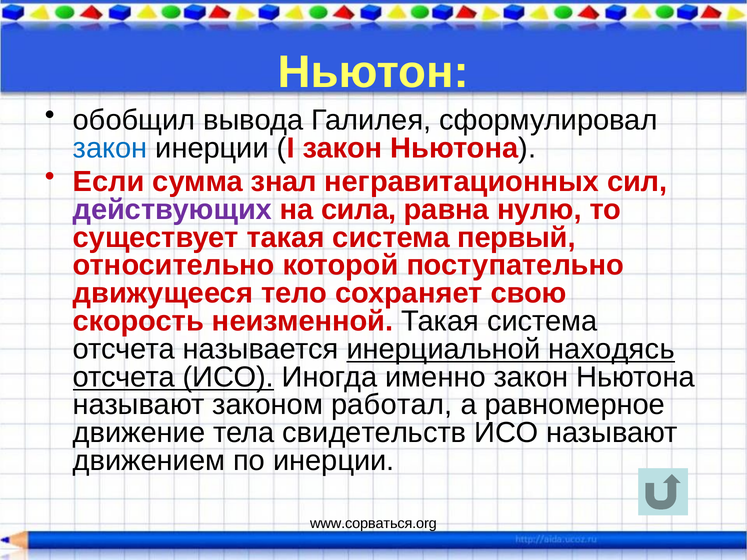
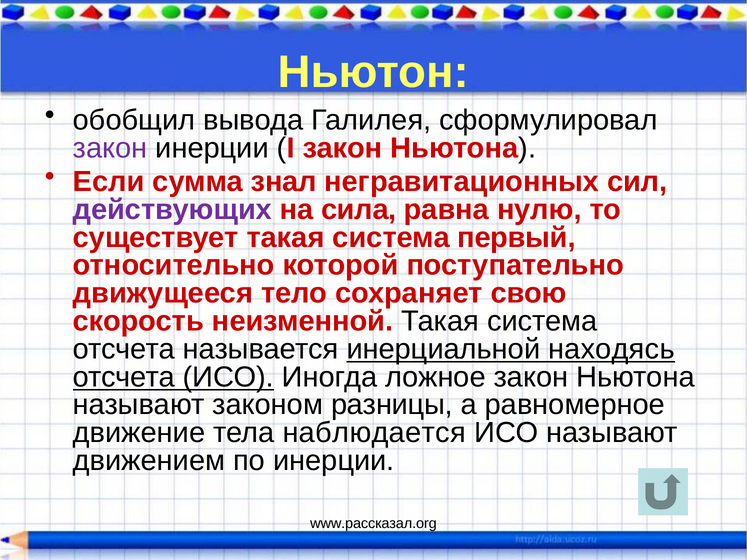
закон colour: blue -> purple (110, 148)
именно: именно -> ложное (435, 377)
работал: работал -> разницы (392, 405)
свидетельств: свидетельств -> наблюдается (374, 433)
www.сорваться.org: www.сорваться.org -> www.рассказал.org (373, 524)
